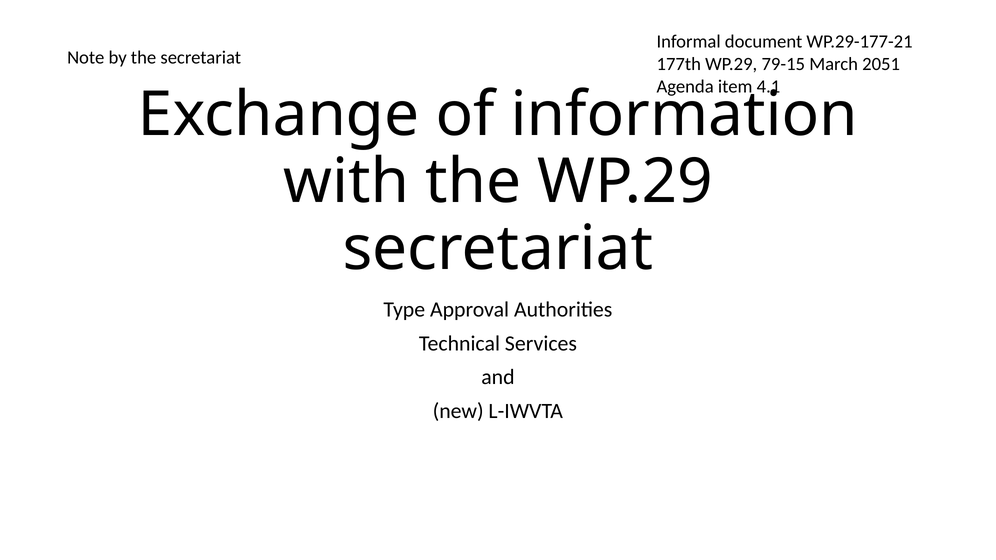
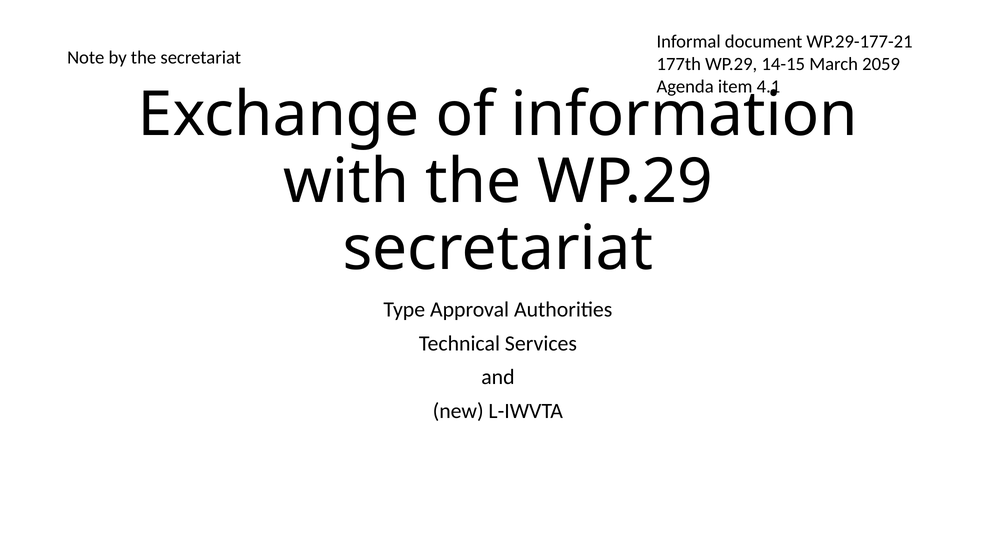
79-15: 79-15 -> 14-15 (783, 64)
2051: 2051 -> 2059 (881, 64)
